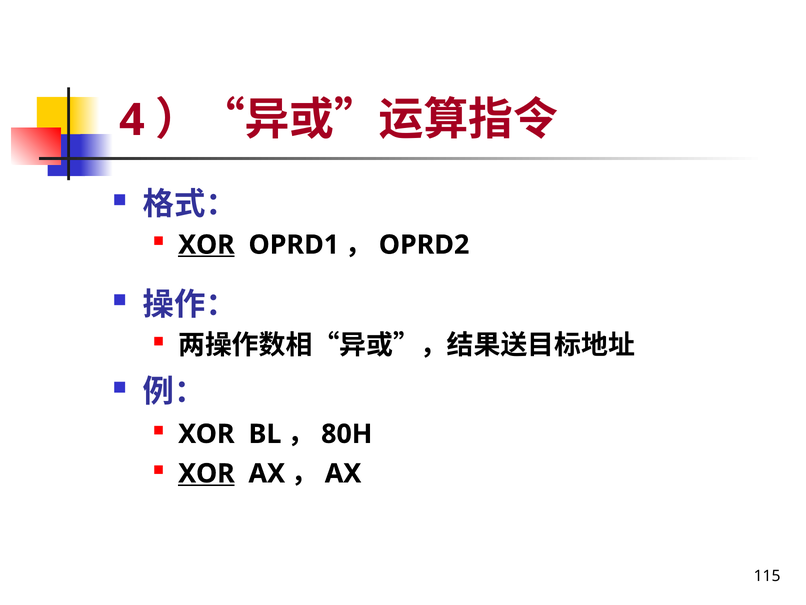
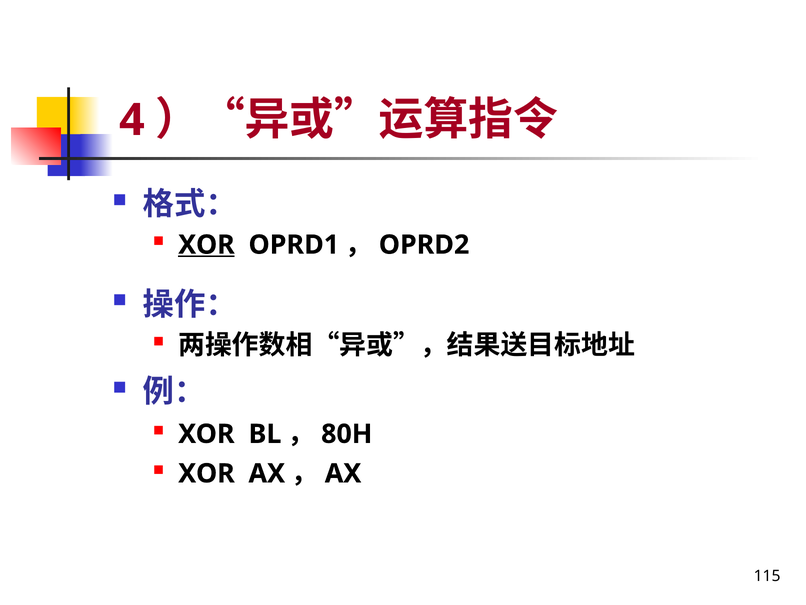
XOR underline: present -> none (206, 473)
